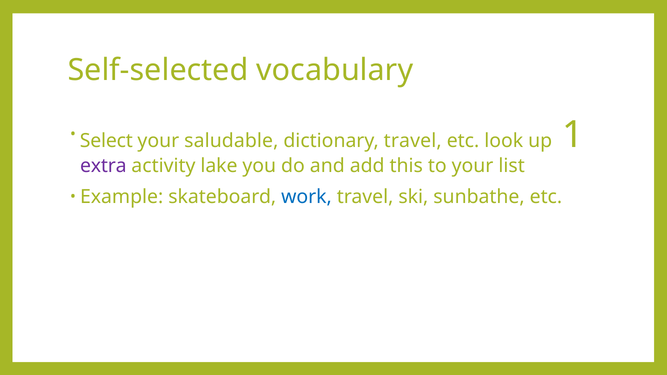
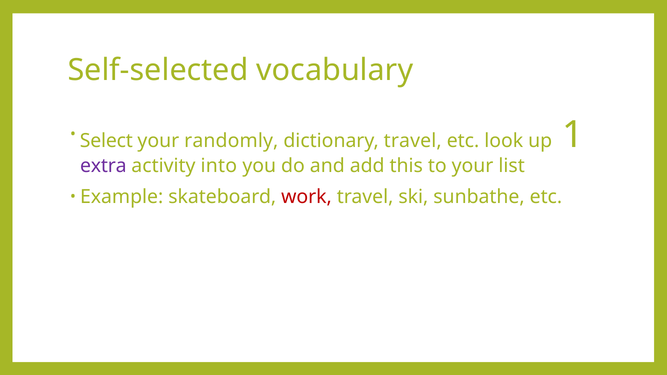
saludable: saludable -> randomly (231, 141)
lake: lake -> into (219, 166)
work colour: blue -> red (307, 197)
